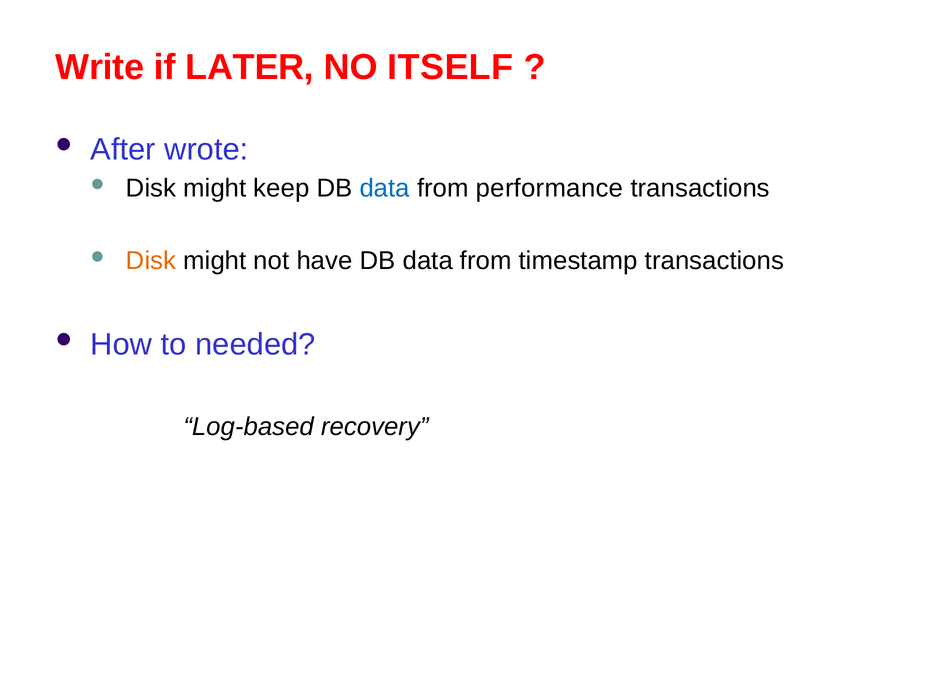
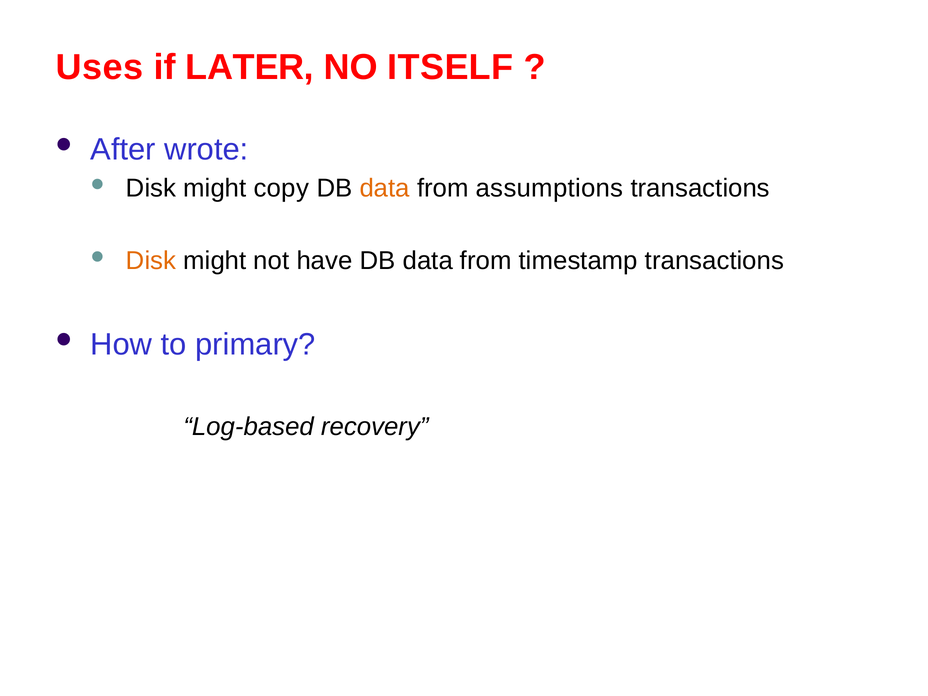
Write: Write -> Uses (99, 67)
keep: keep -> copy (281, 188)
data colour: blue -> orange (385, 188)
performance: performance -> assumptions (550, 188)
needed: needed -> primary (255, 344)
